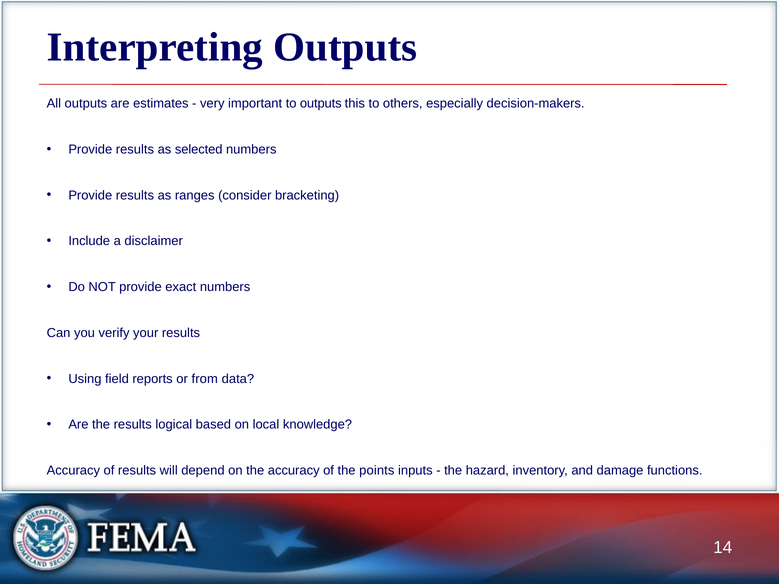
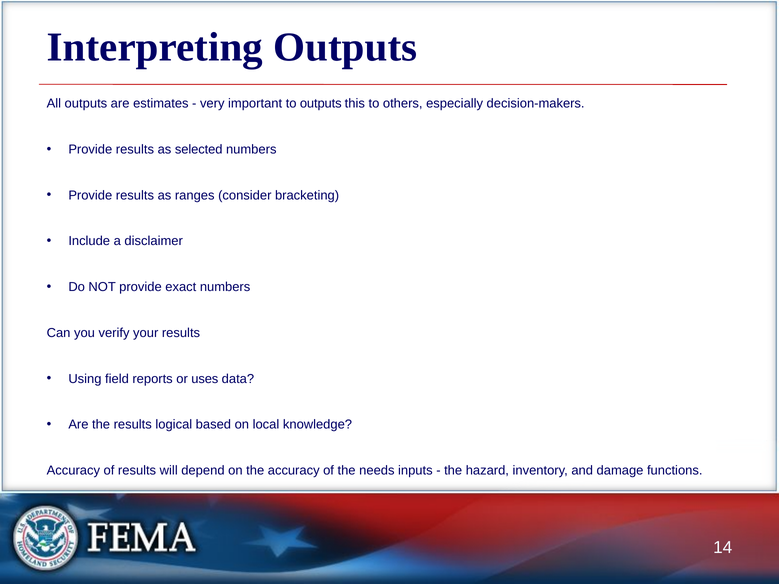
from: from -> uses (205, 379)
points: points -> needs (377, 471)
